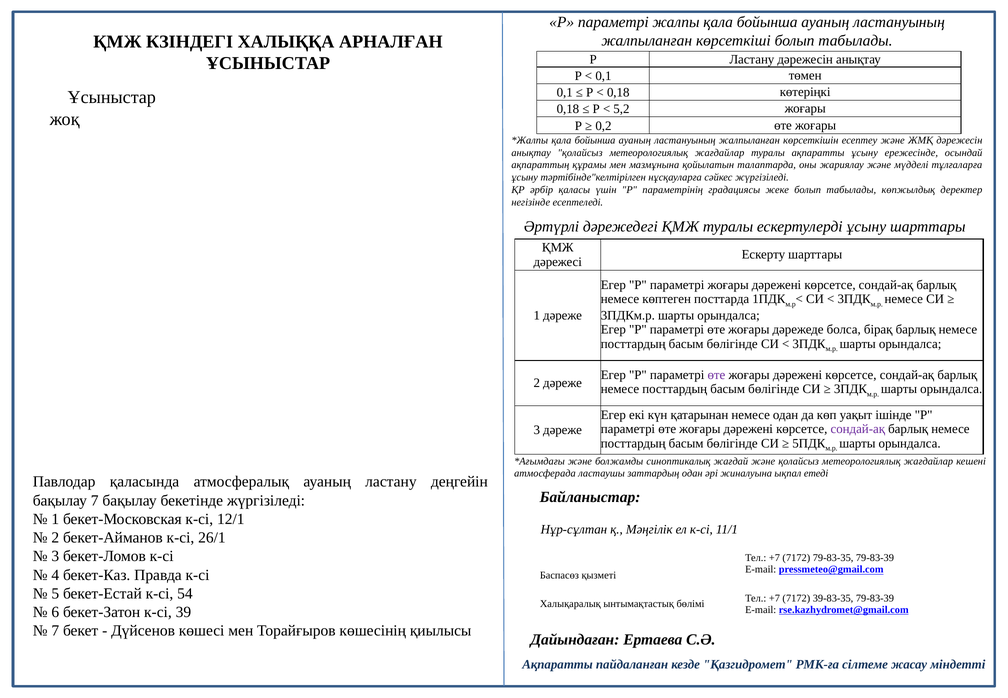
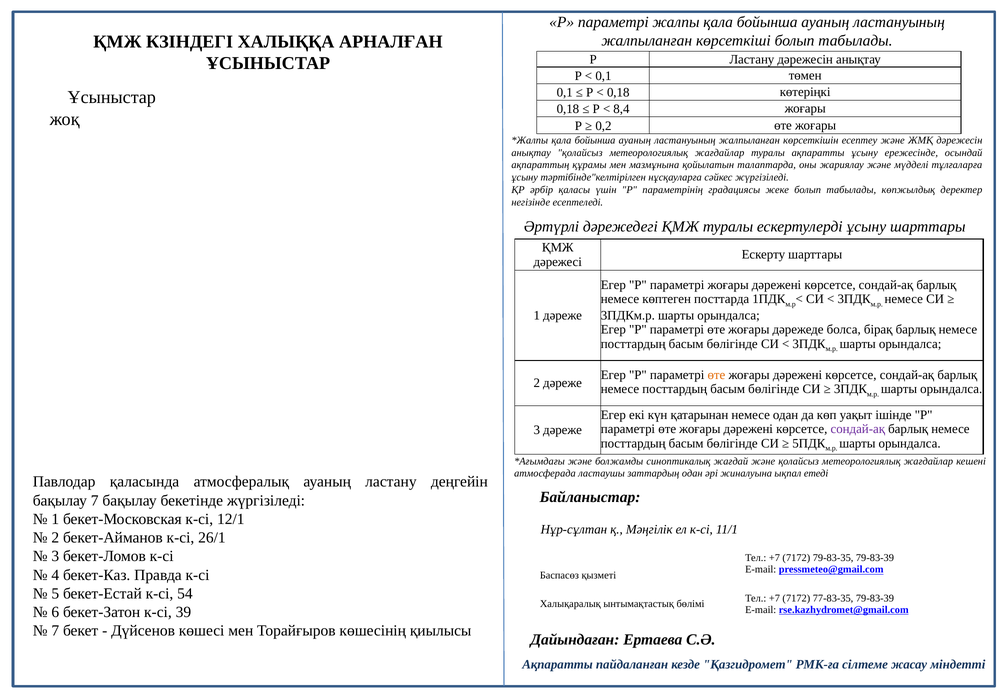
5,2: 5,2 -> 8,4 (621, 109)
өте colour: purple -> orange (716, 375)
39-83-35: 39-83-35 -> 77-83-35 (833, 598)
